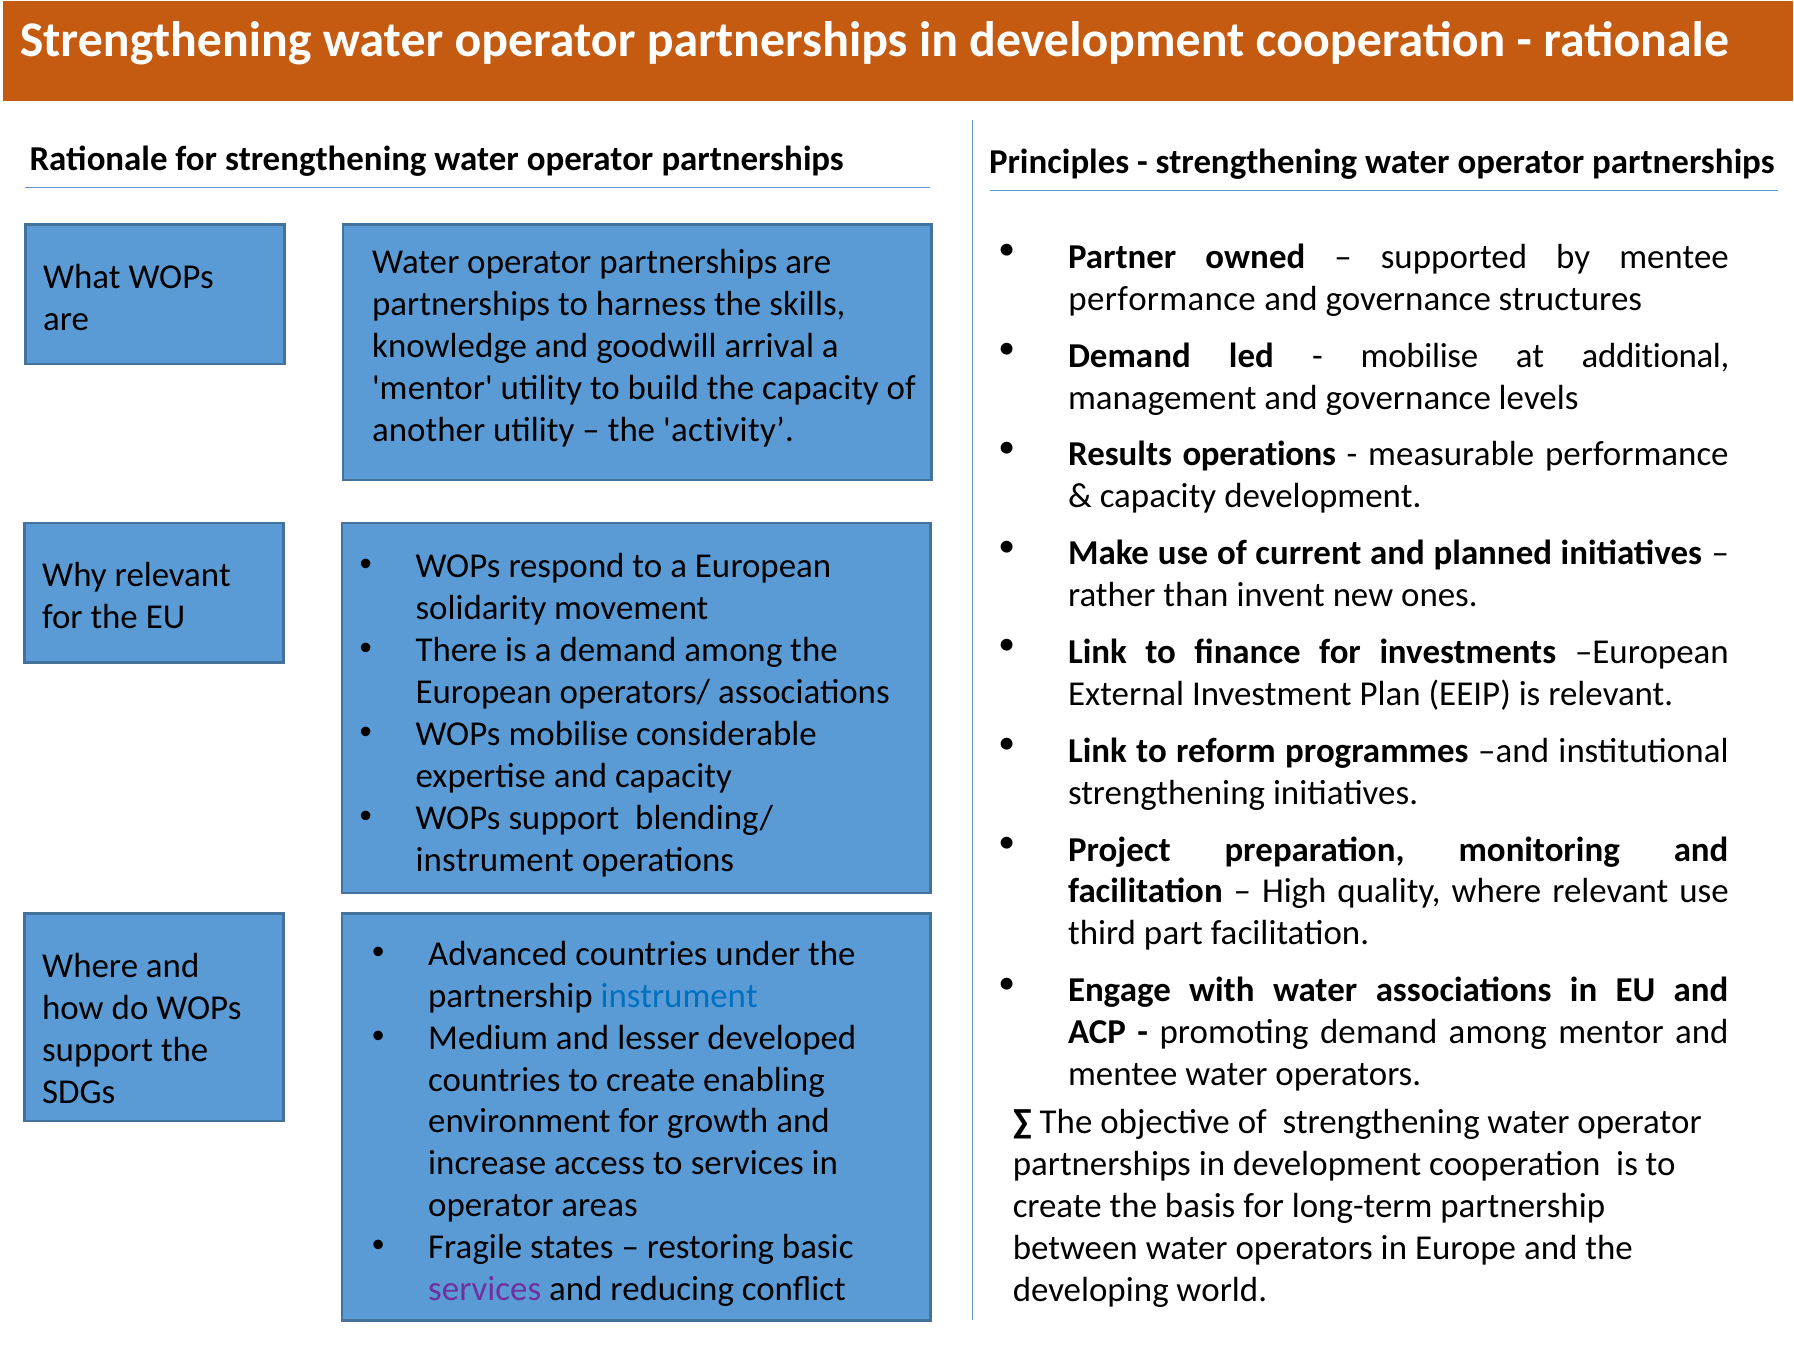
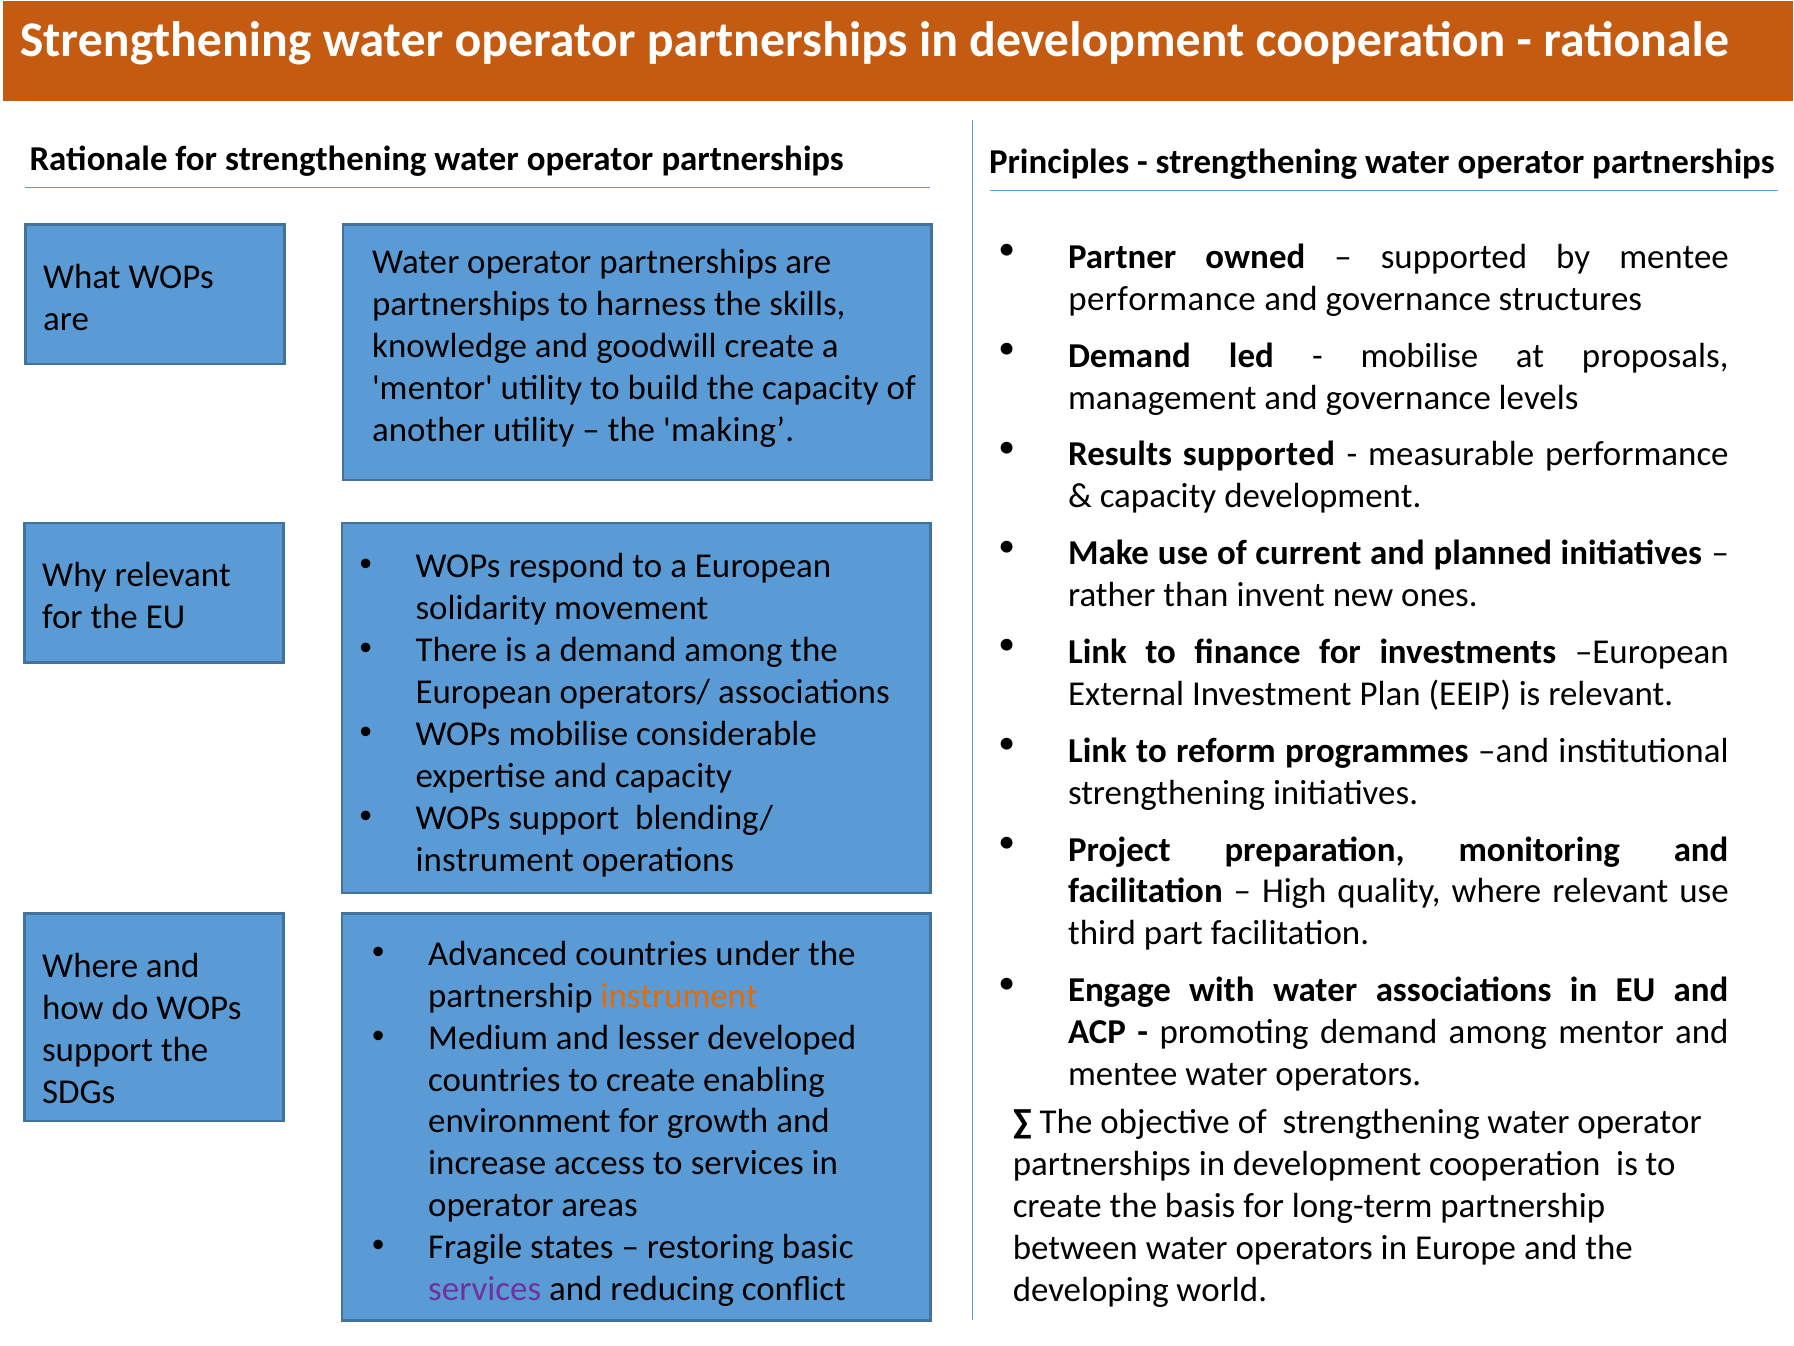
goodwill arrival: arrival -> create (769, 346)
additional: additional -> proposals (1655, 356)
activity: activity -> making (729, 430)
Results operations: operations -> supported (1259, 454)
instrument colour: blue -> orange (679, 995)
